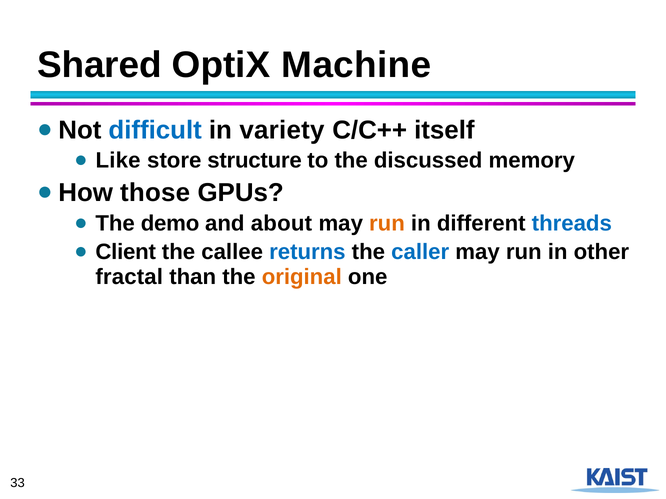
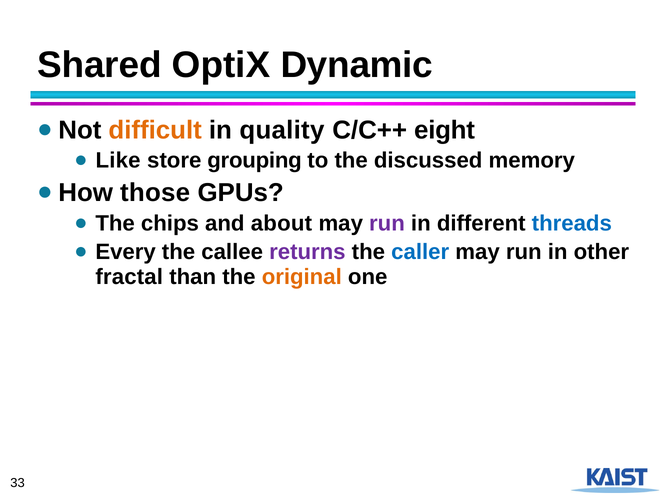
Machine: Machine -> Dynamic (357, 65)
difficult colour: blue -> orange (155, 130)
variety: variety -> quality (282, 130)
itself: itself -> eight (445, 130)
structure: structure -> grouping (255, 161)
demo: demo -> chips (170, 224)
run colour: orange -> purple (387, 224)
Client: Client -> Every (126, 252)
returns colour: blue -> purple (307, 252)
